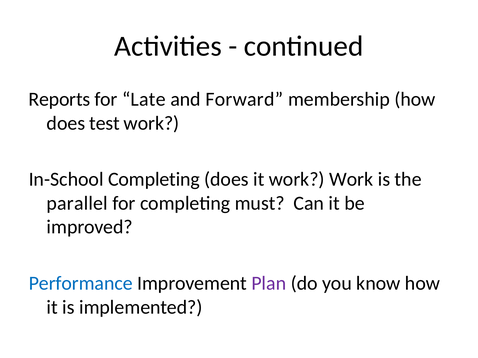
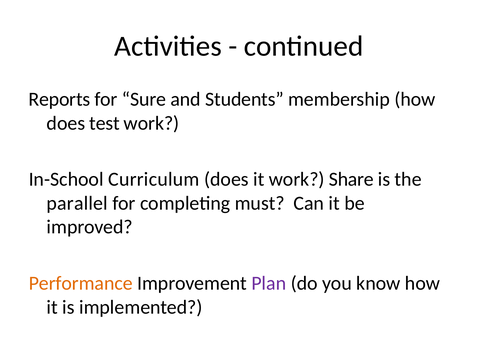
Late: Late -> Sure (144, 99)
Forward: Forward -> Students (245, 99)
In-School Completing: Completing -> Curriculum (154, 180)
work Work: Work -> Share (351, 180)
Performance colour: blue -> orange (81, 284)
